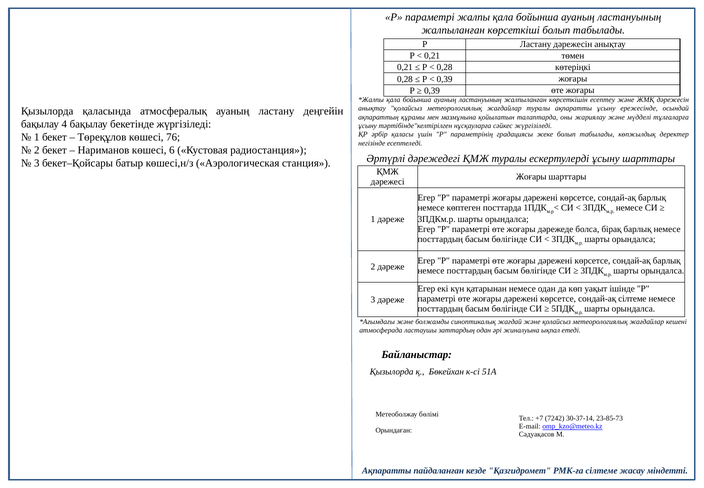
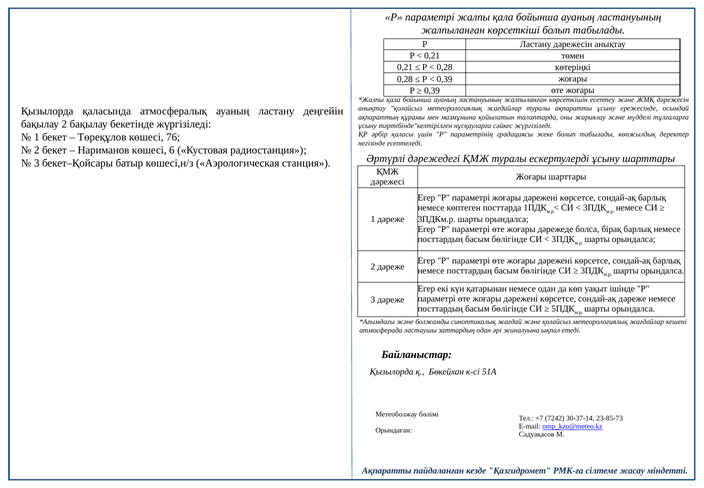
бақылау 4: 4 -> 2 (64, 124)
сондай-ақ сілтеме: сілтеме -> дәреже (632, 298)
